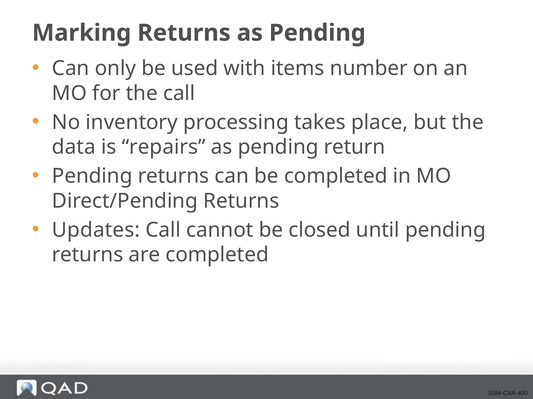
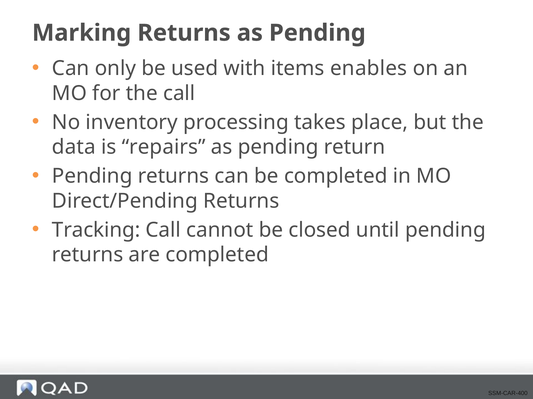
number: number -> enables (369, 69)
Updates: Updates -> Tracking (96, 230)
